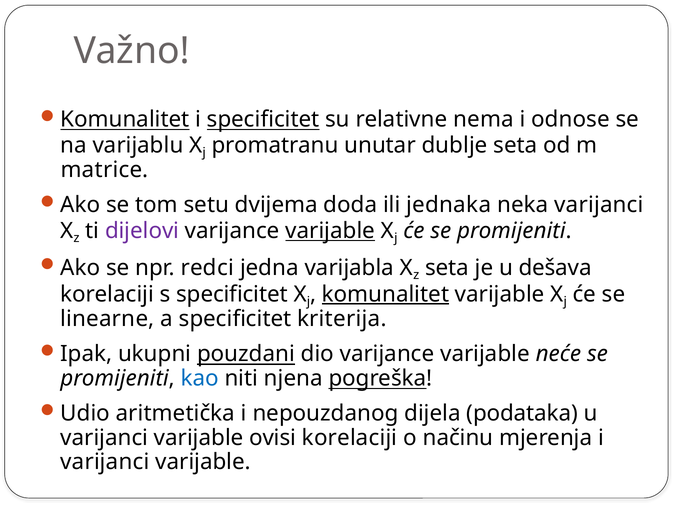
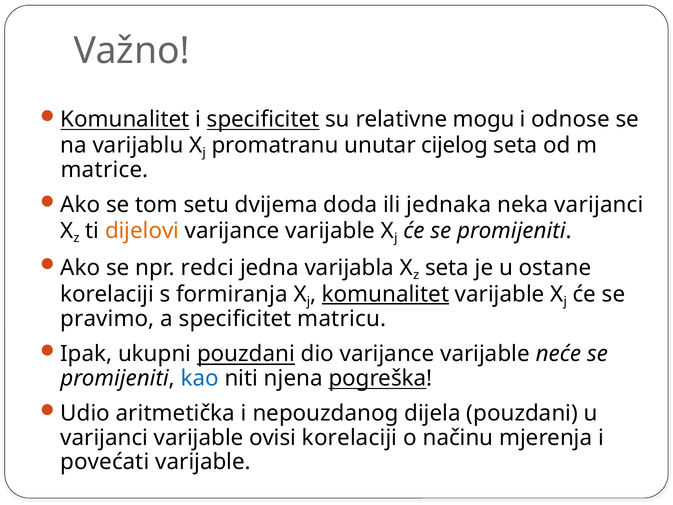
nema: nema -> mogu (484, 119)
dublje: dublje -> cijelog (455, 145)
dijelovi colour: purple -> orange (142, 231)
varijable underline: present -> none (330, 231)
dešava: dešava -> ostane (555, 268)
s specificitet: specificitet -> formiranja (232, 294)
linearne: linearne -> pravimo (107, 319)
kriterija: kriterija -> matricu (342, 319)
dijela podataka: podataka -> pouzdani (522, 413)
varijanci: varijanci -> povećati (105, 462)
